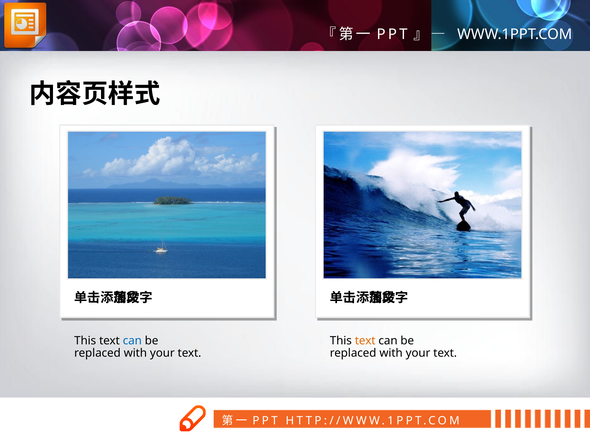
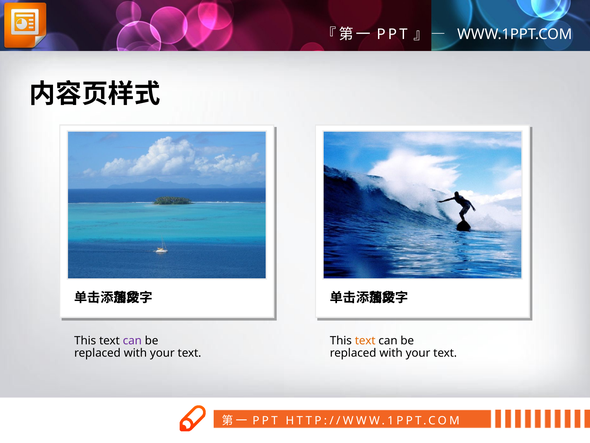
can colour: blue -> purple (132, 340)
